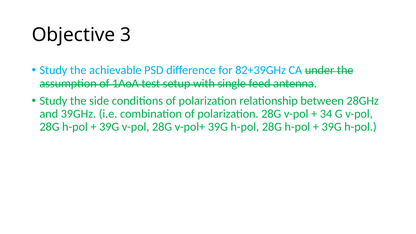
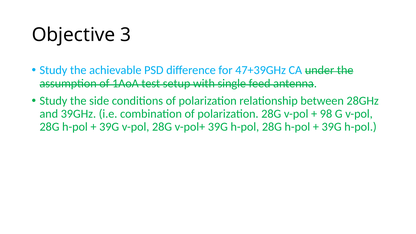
82+39GHz: 82+39GHz -> 47+39GHz (261, 70)
34: 34 -> 98 (326, 114)
